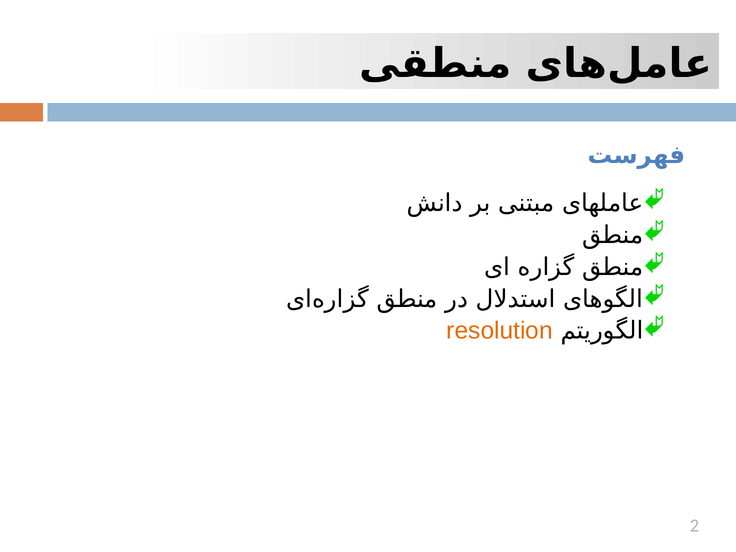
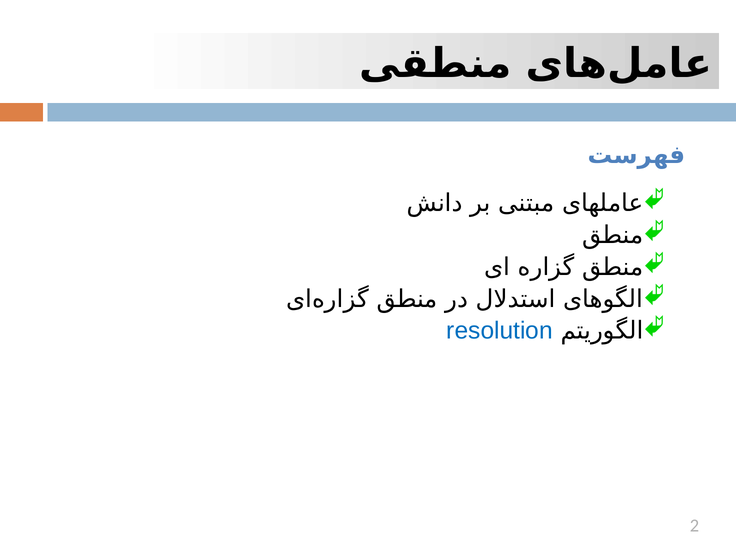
resolution colour: orange -> blue (500, 331)
